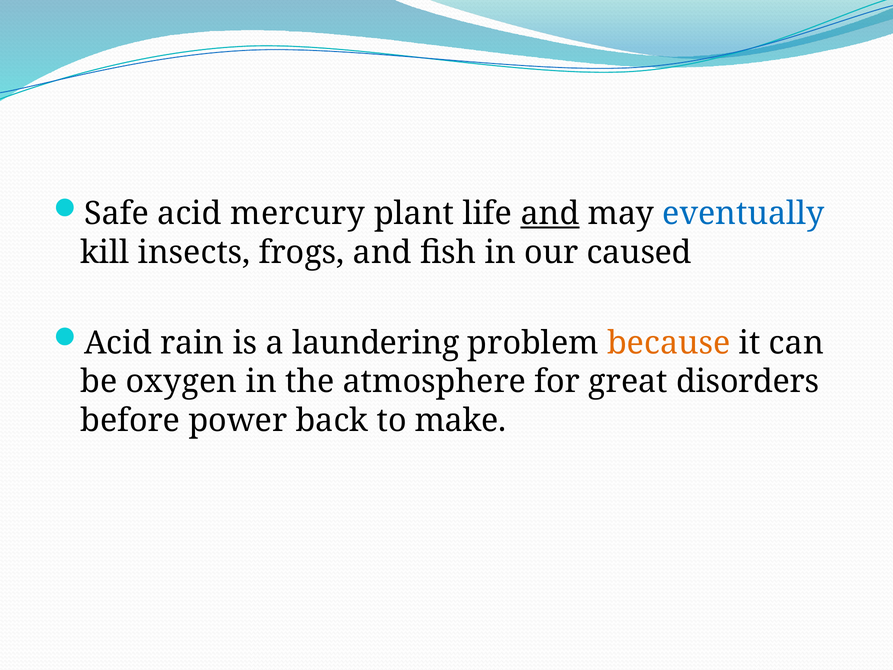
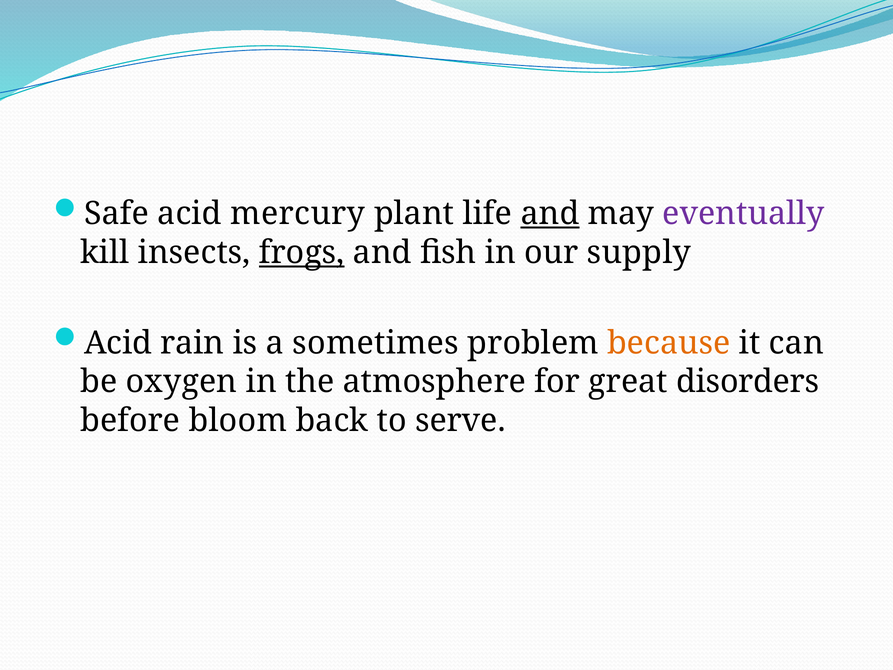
eventually colour: blue -> purple (743, 214)
frogs underline: none -> present (302, 252)
caused: caused -> supply (639, 252)
laundering: laundering -> sometimes (376, 343)
power: power -> bloom (238, 420)
make: make -> serve (460, 420)
